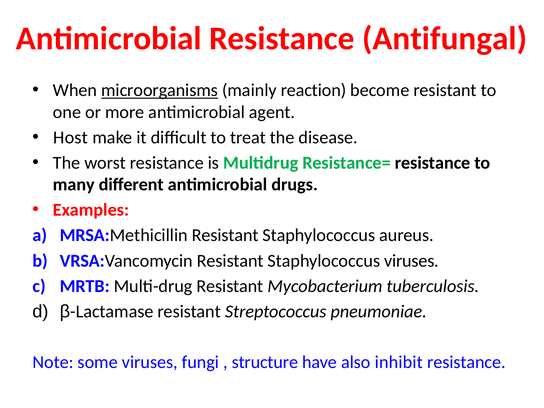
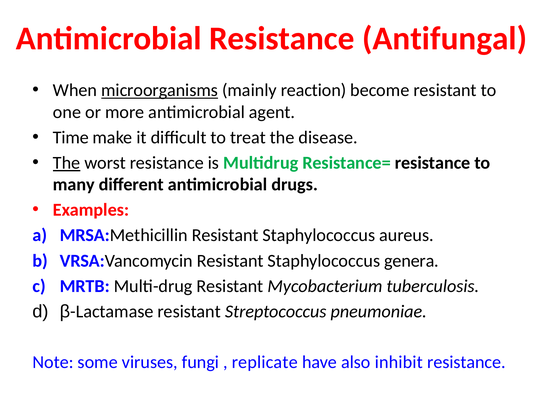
Host: Host -> Time (71, 137)
The underline: none -> present (67, 163)
Staphylococcus viruses: viruses -> genera (412, 261)
structure: structure -> replicate (265, 362)
